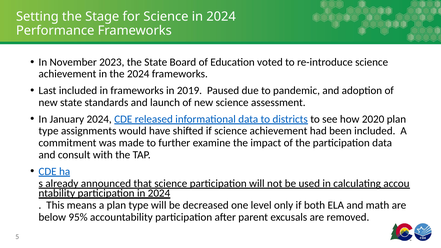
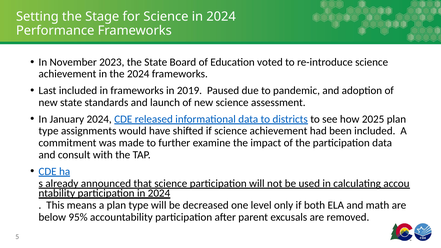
2020: 2020 -> 2025 (373, 119)
